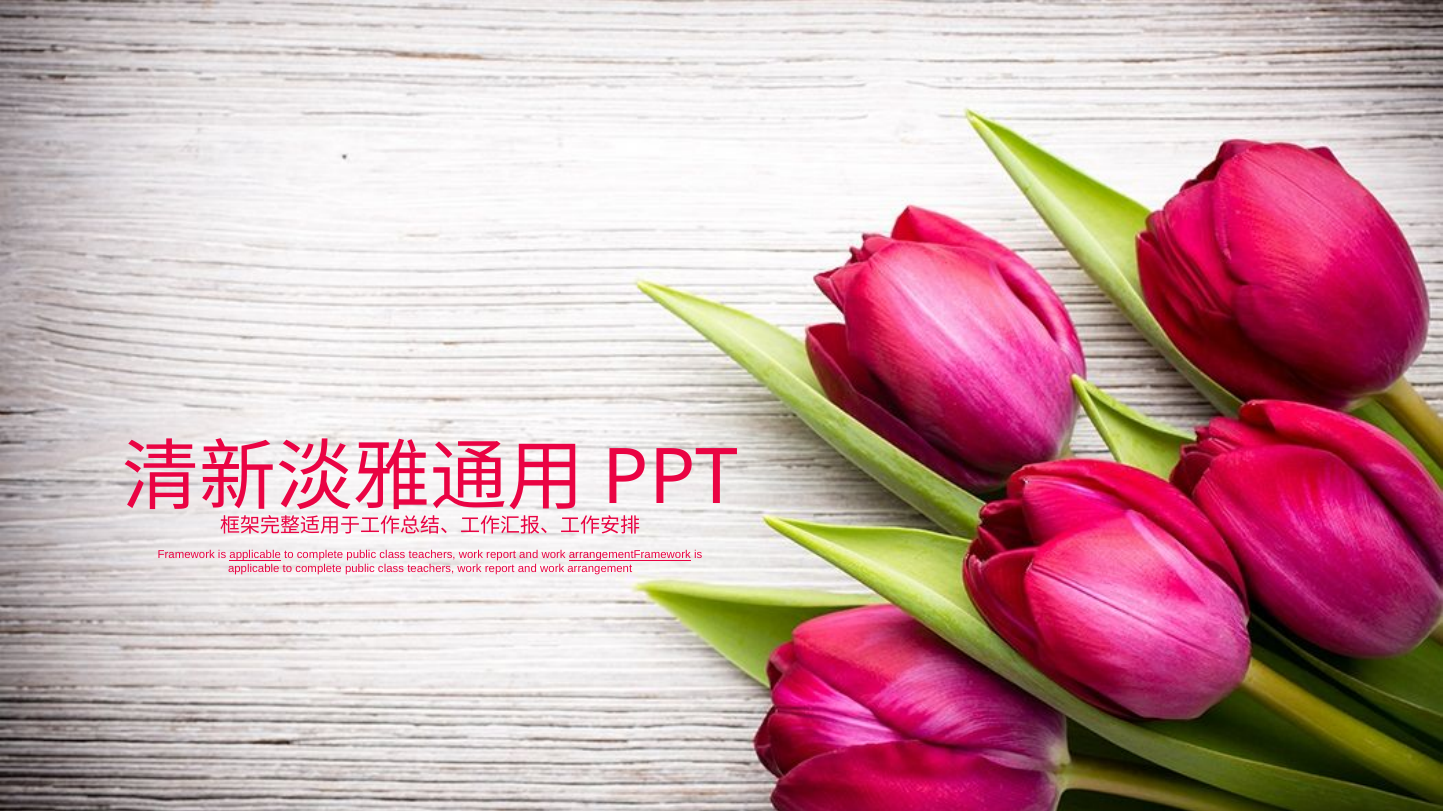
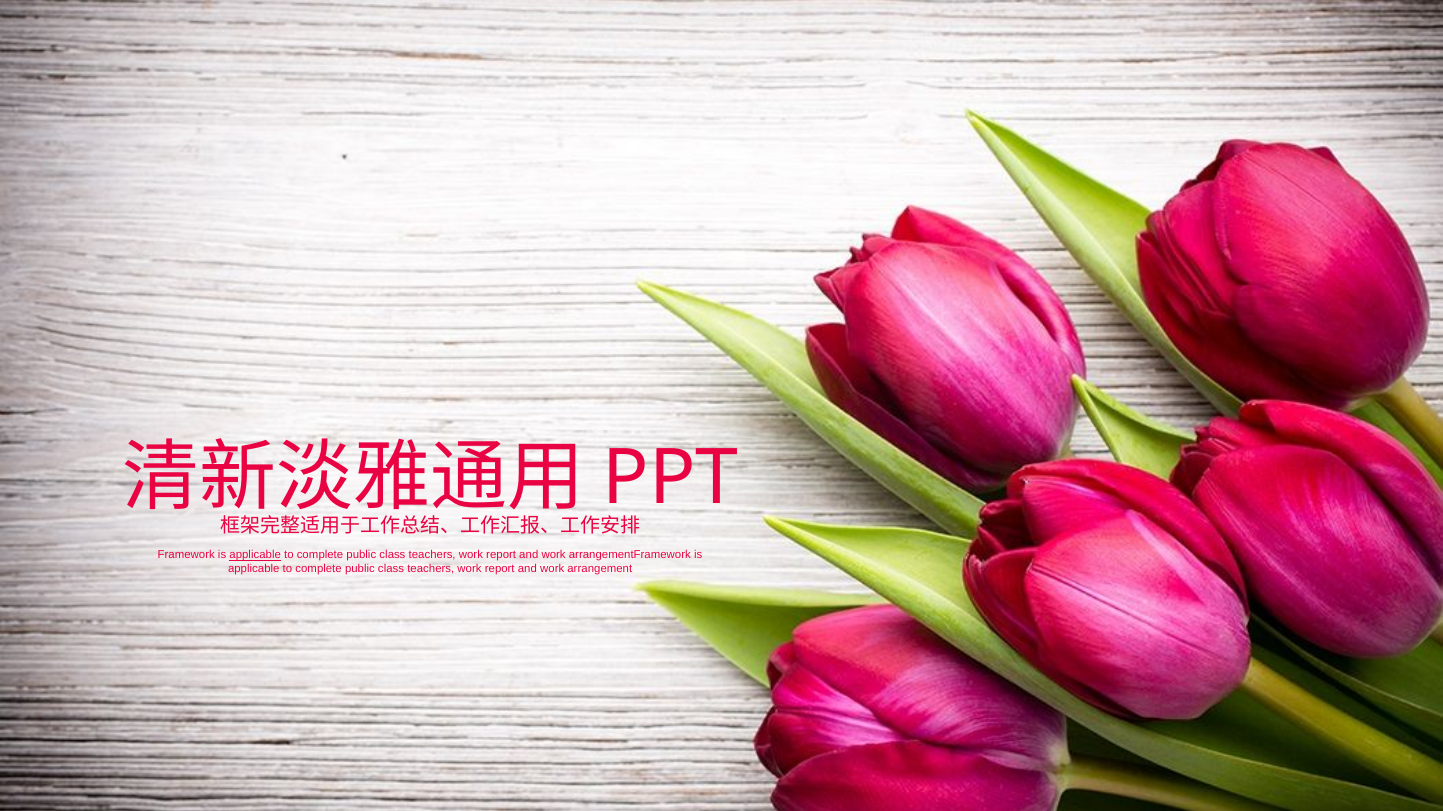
arrangementFramework underline: present -> none (630, 556)
